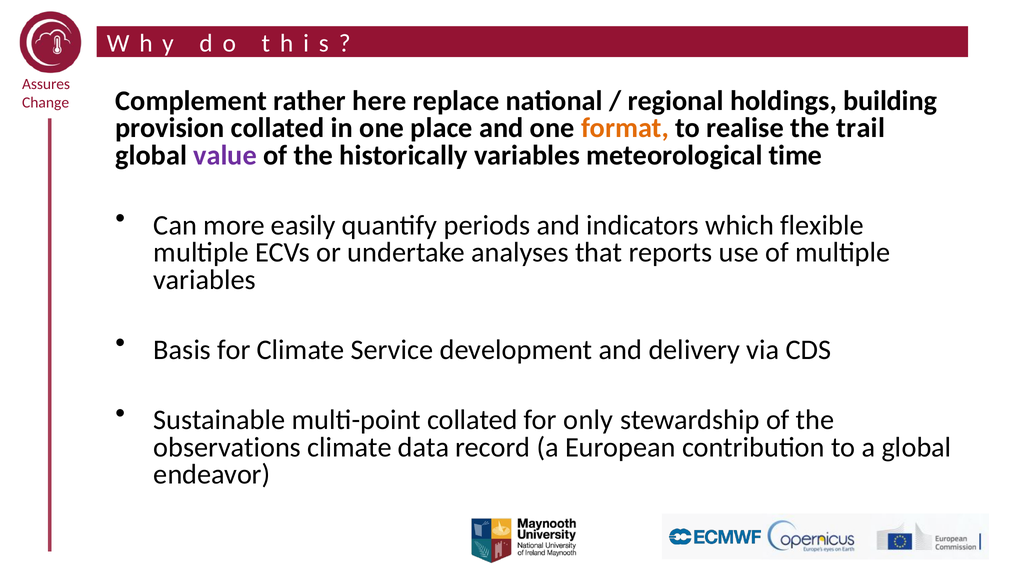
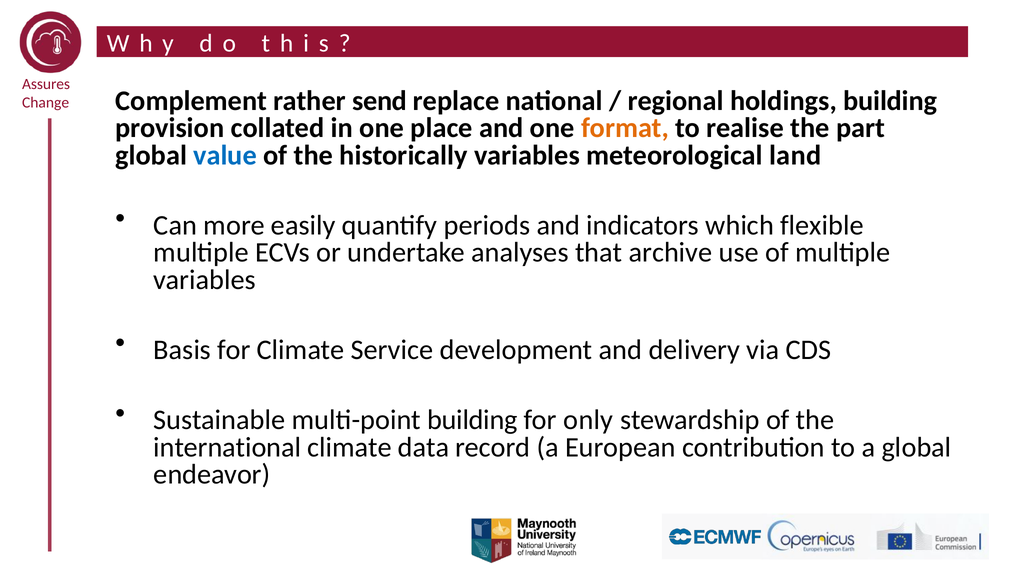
here: here -> send (380, 101)
trail: trail -> part (861, 128)
value colour: purple -> blue (225, 155)
time: time -> land (795, 155)
reports: reports -> archive (670, 253)
multi-point collated: collated -> building (472, 420)
observations: observations -> international (227, 447)
